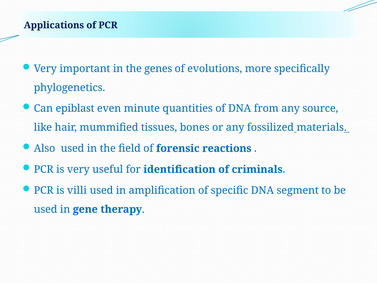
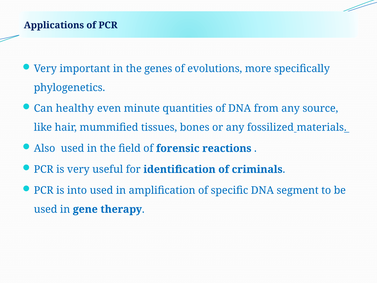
epiblast: epiblast -> healthy (75, 108)
villi: villi -> into (77, 190)
